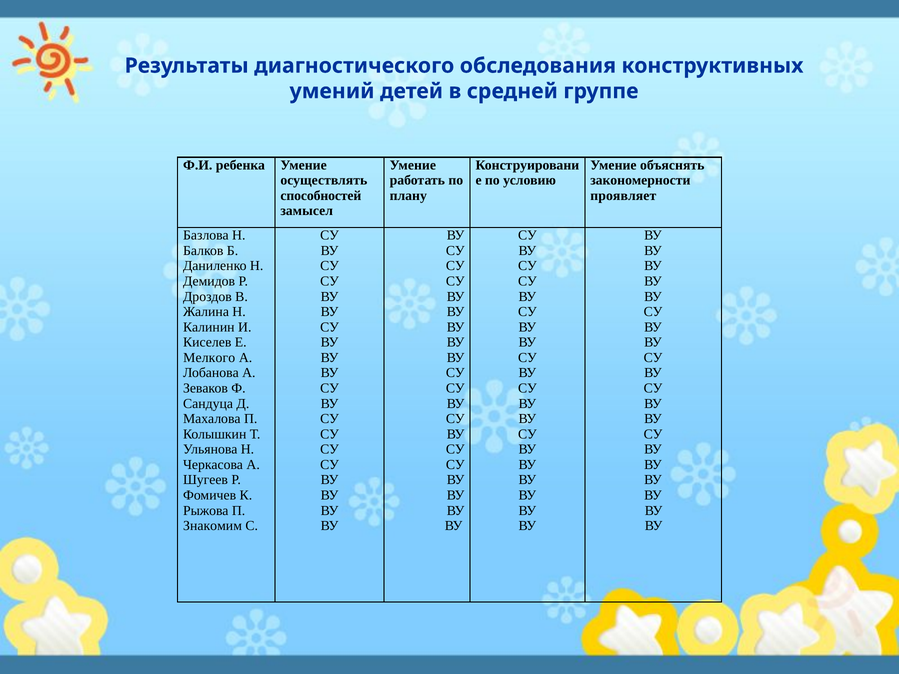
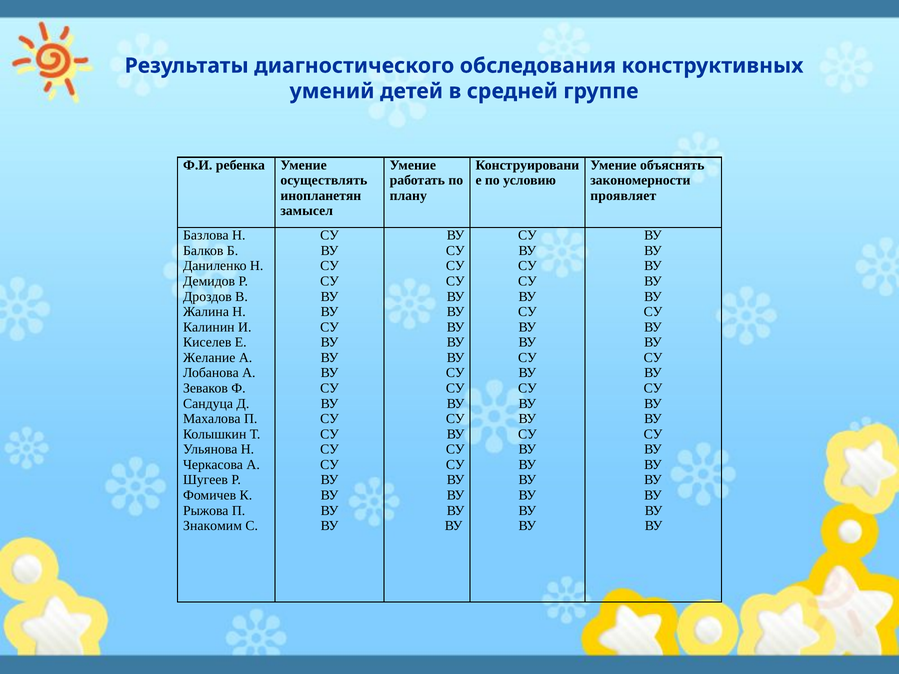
способностей: способностей -> инопланетян (321, 196)
Мелкого: Мелкого -> Желание (209, 358)
